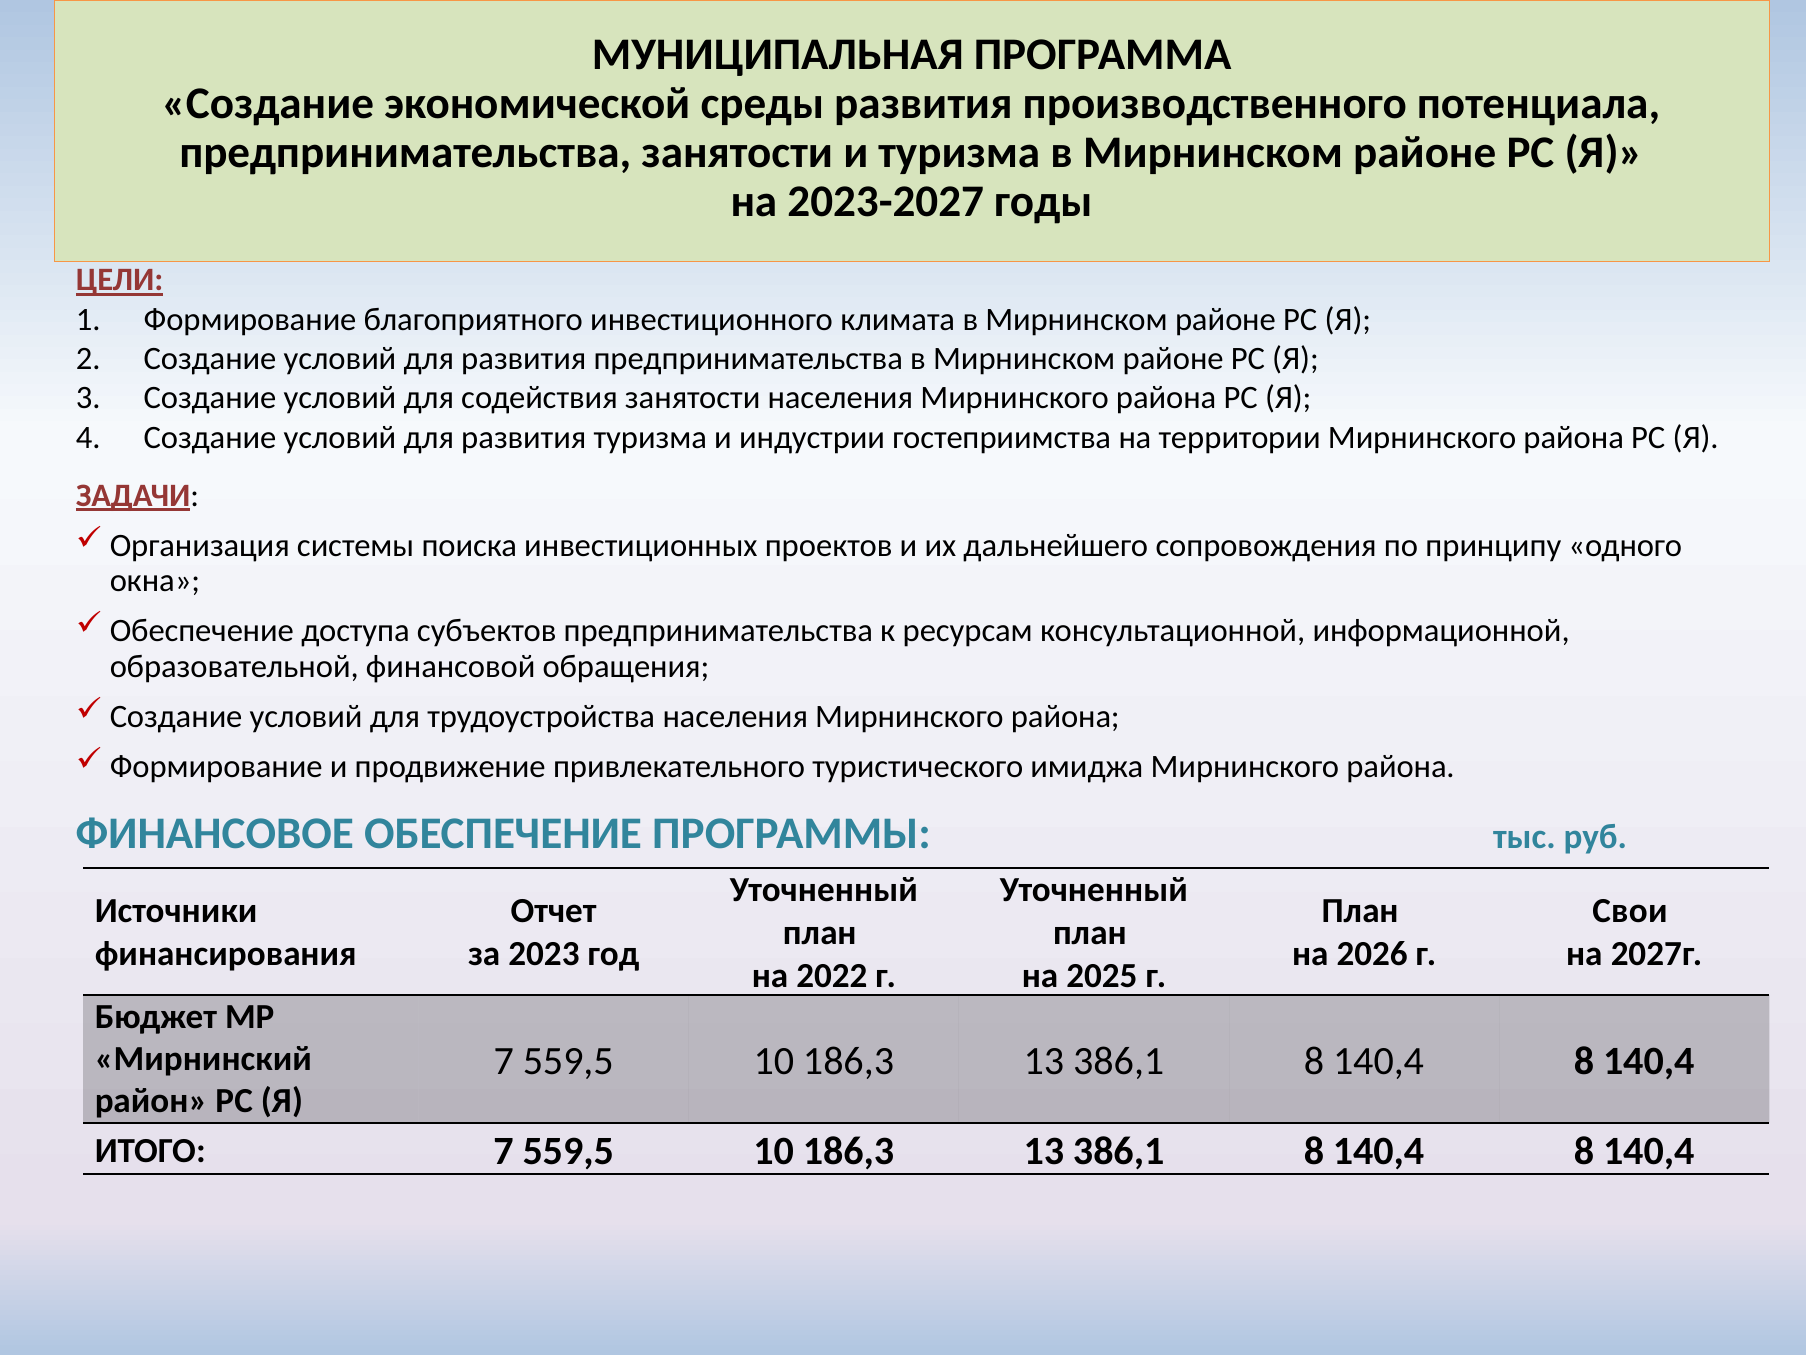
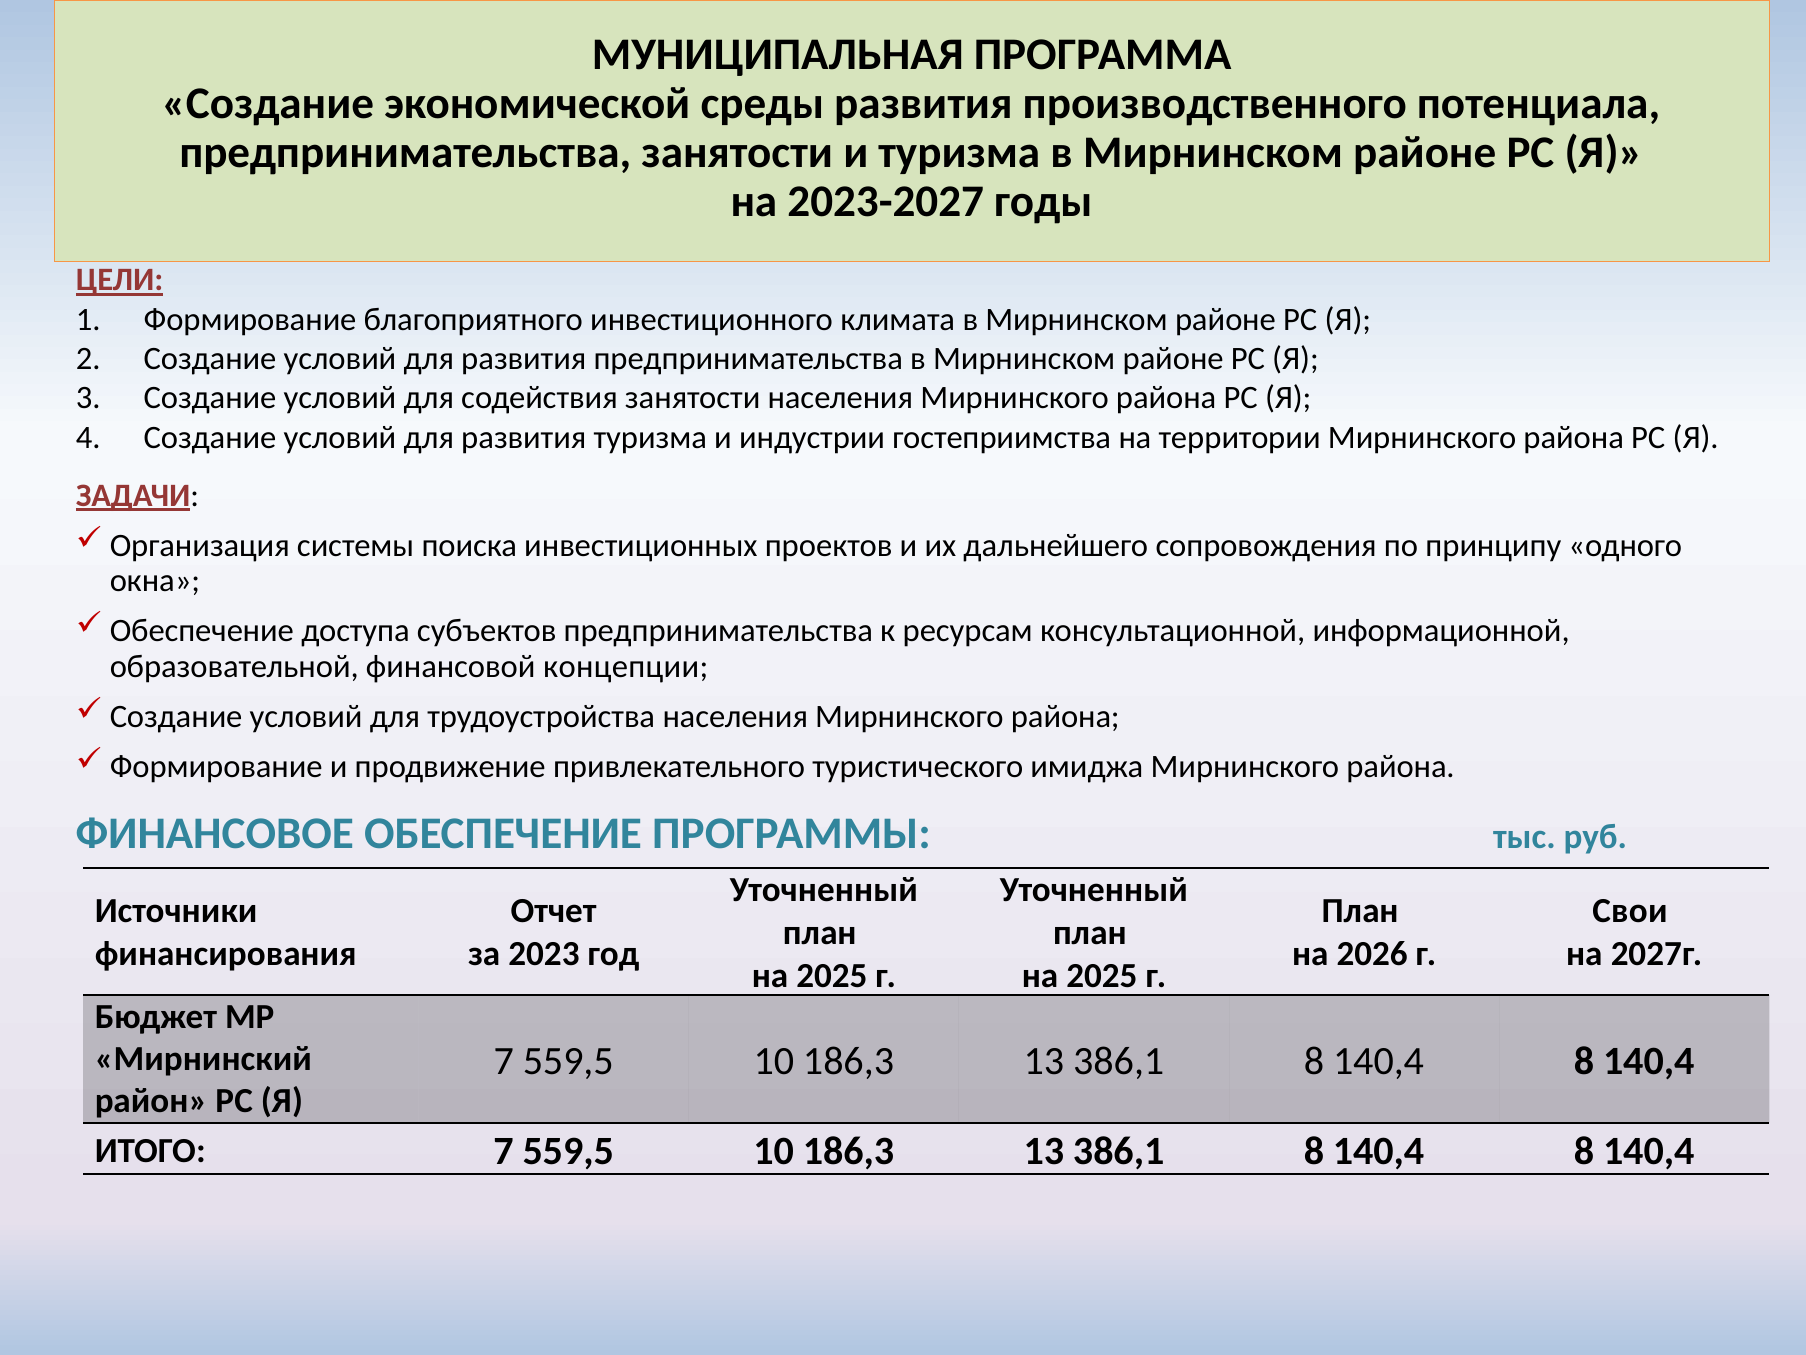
обращения: обращения -> концепции (626, 666)
2022: 2022 -> 2025 (832, 975)
